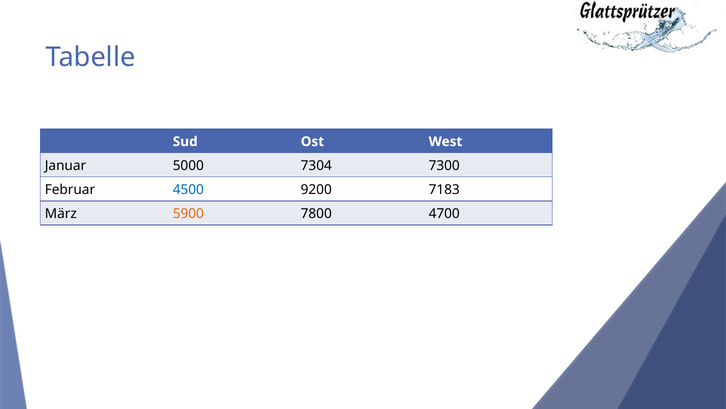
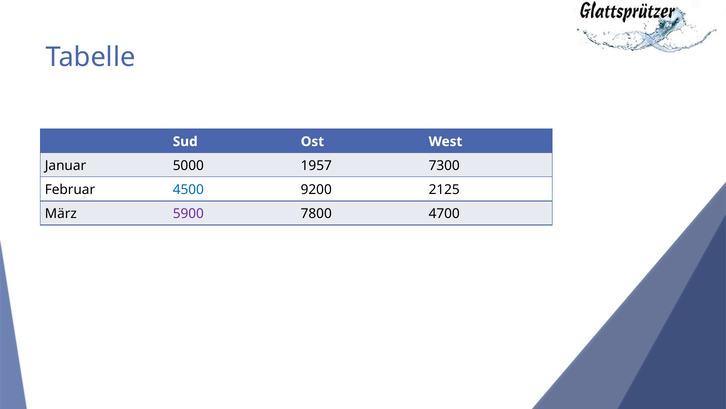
7304: 7304 -> 1957 (316, 165)
7183: 7183 -> 2125 (444, 189)
5900 colour: orange -> purple (188, 213)
